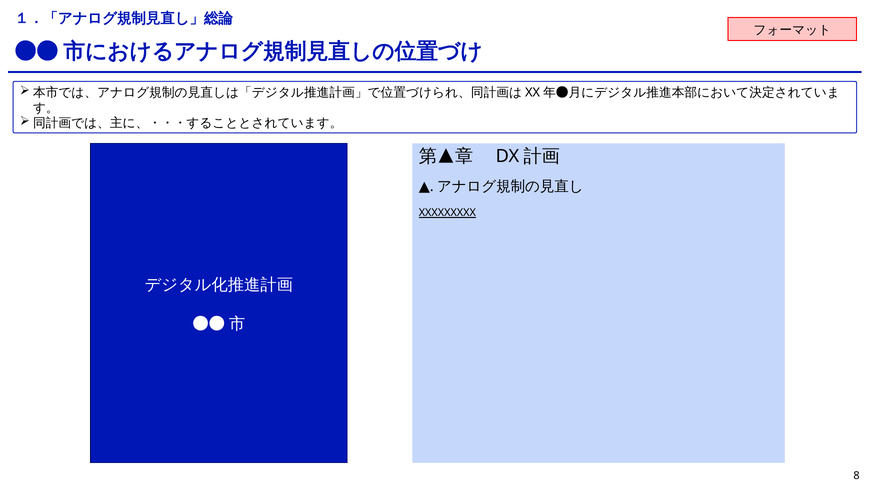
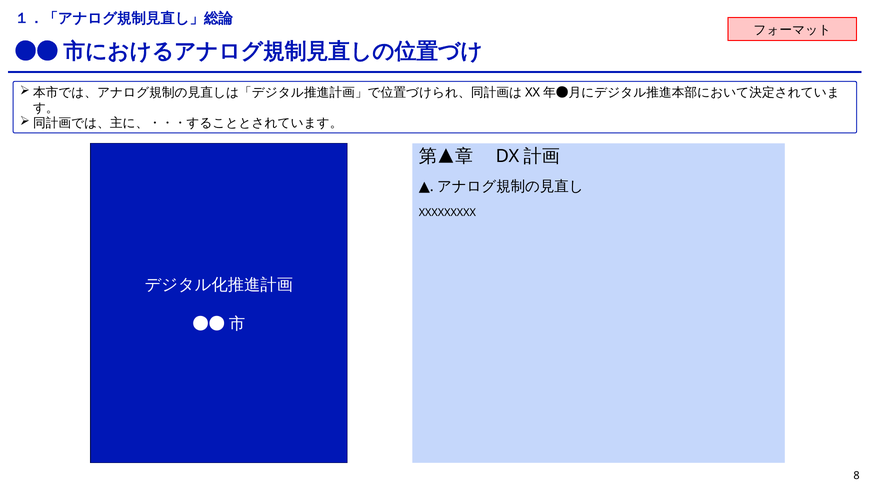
XXXXXXXXX underline: present -> none (447, 213)
